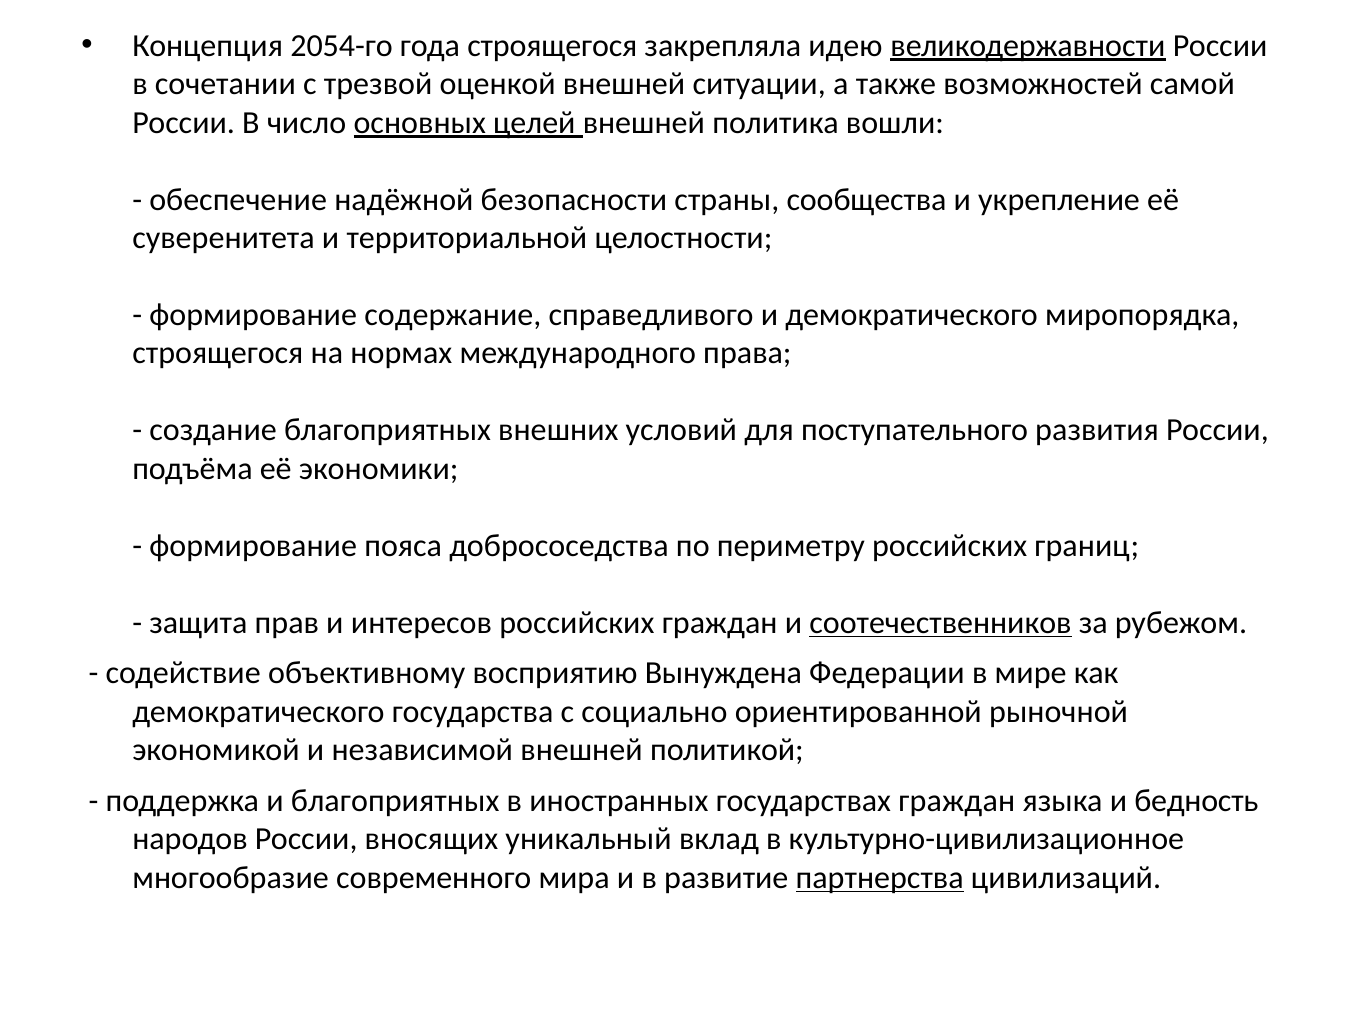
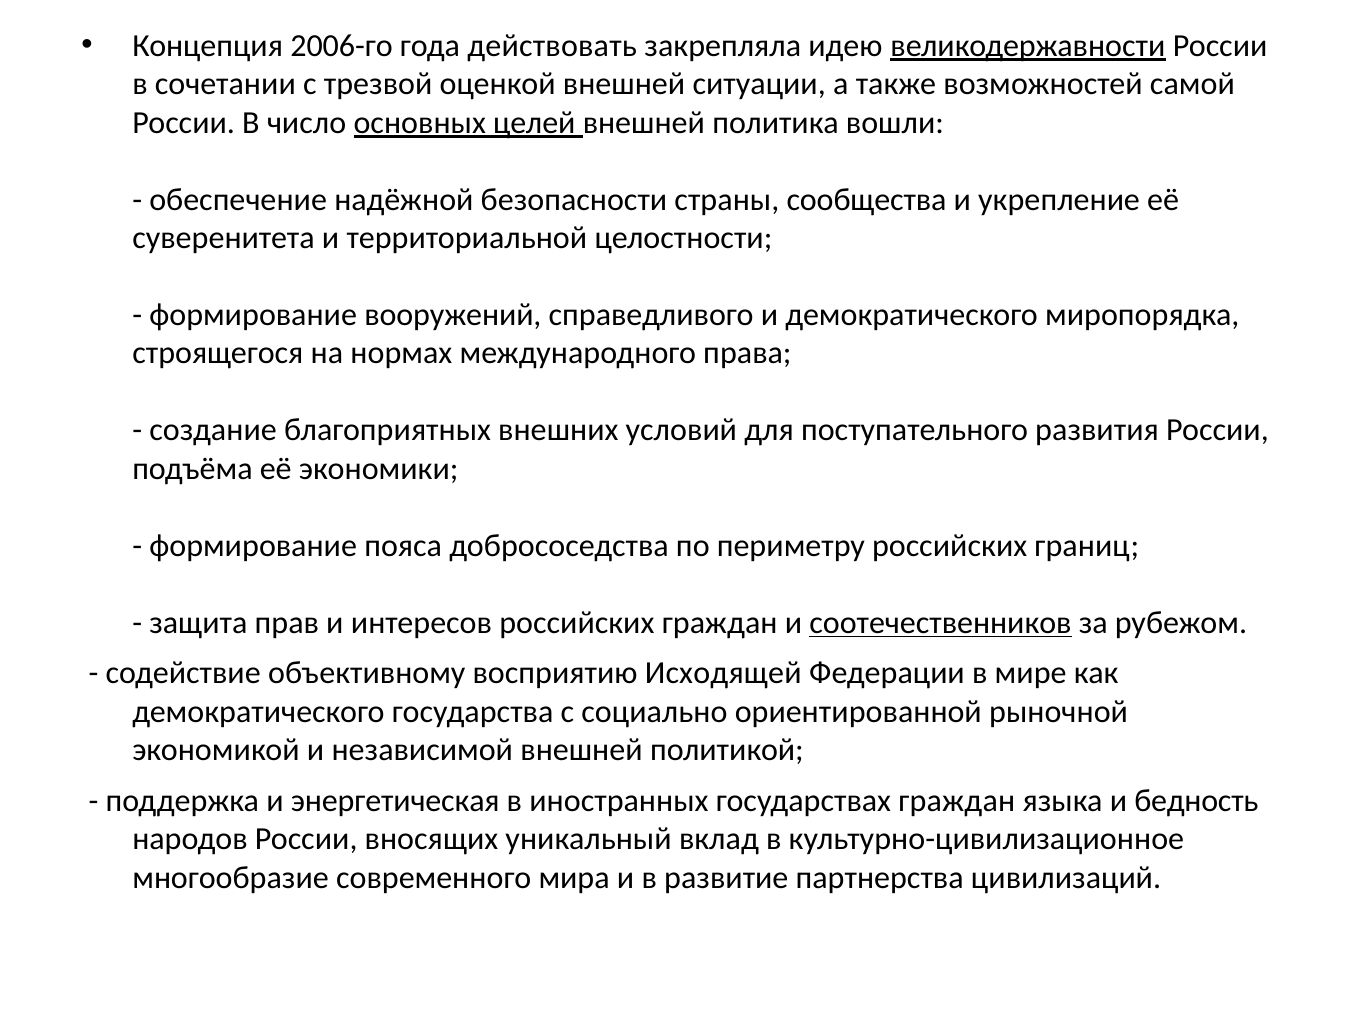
2054-го: 2054-го -> 2006-го (342, 46)
года строящегося: строящегося -> действовать (552, 46)
содержание: содержание -> вооружений (453, 315)
Вынуждена: Вынуждена -> Исходящей (723, 673)
и благоприятных: благоприятных -> энергетическая (395, 801)
партнерства underline: present -> none (880, 878)
